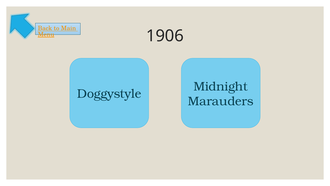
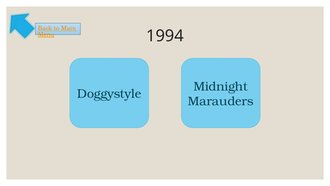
1906: 1906 -> 1994 (165, 36)
